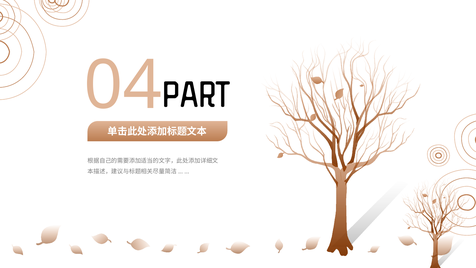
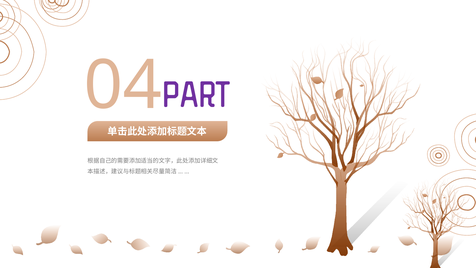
PART colour: black -> purple (196, 95)
